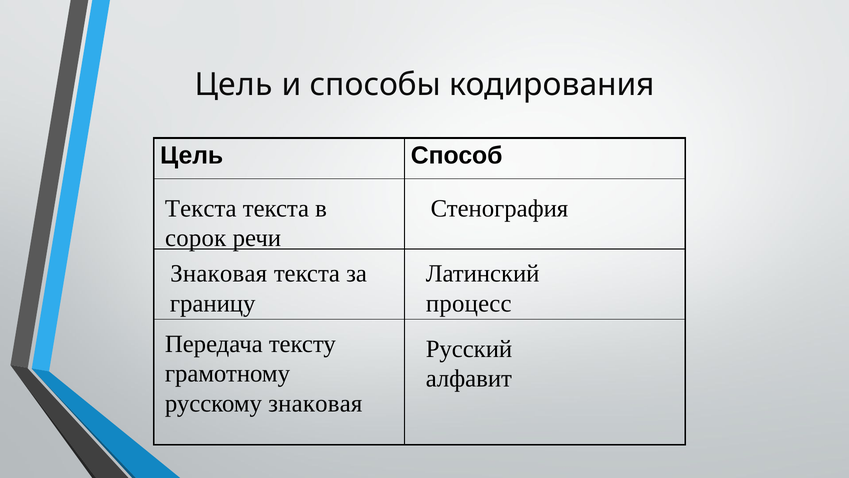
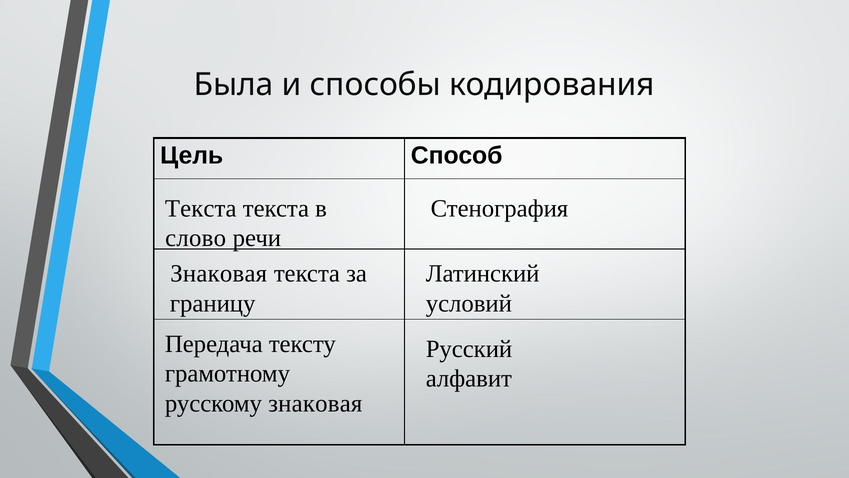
Цель: Цель -> Была (234, 84)
сорок: сорок -> слово (196, 238)
процесс: процесс -> условий (469, 303)
